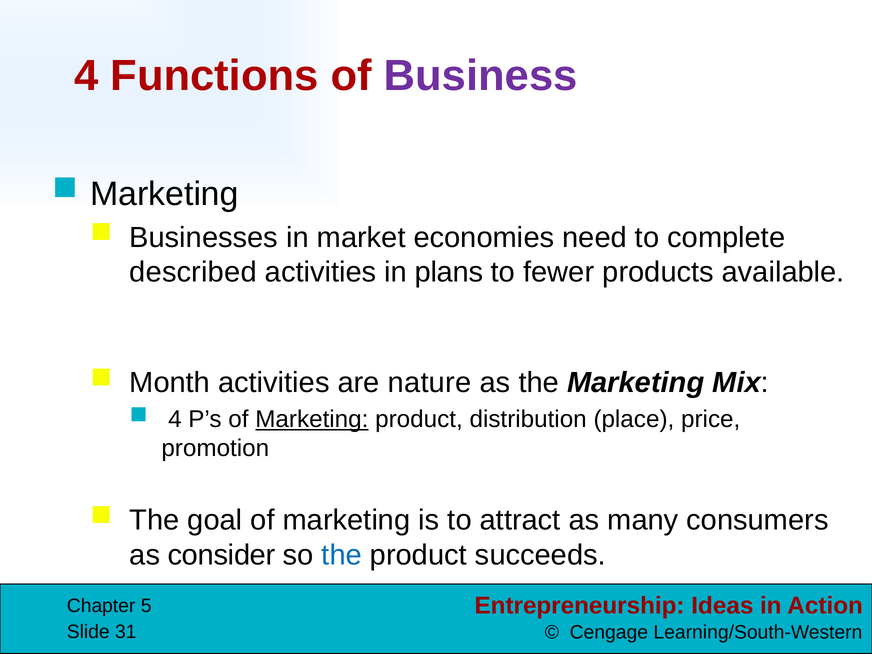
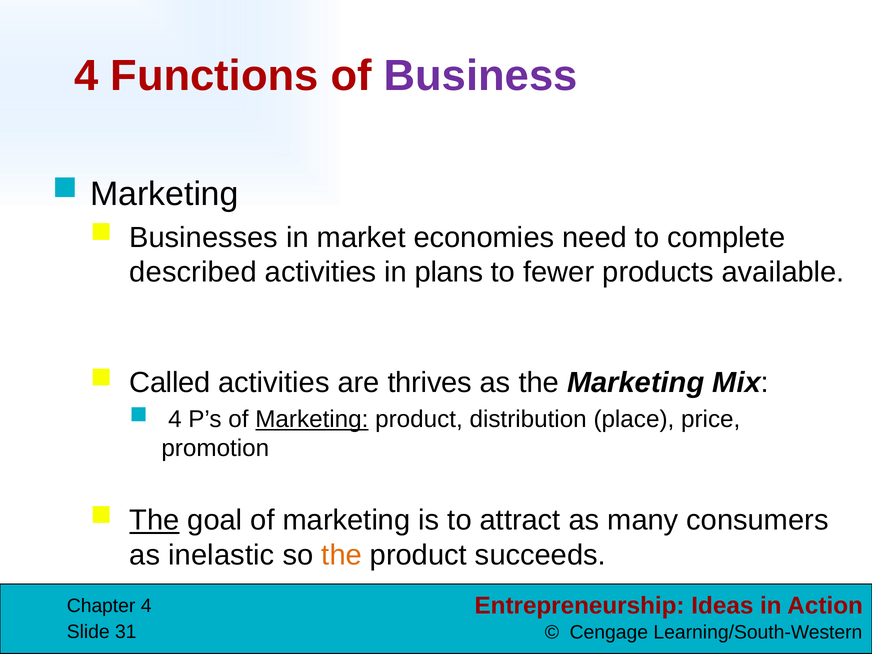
Month: Month -> Called (170, 383)
nature: nature -> thrives (430, 383)
The underline: none -> present (154, 520)
consider: consider -> inelastic (221, 555)
the colour: blue -> orange (342, 555)
Chapter 5: 5 -> 4 (146, 606)
